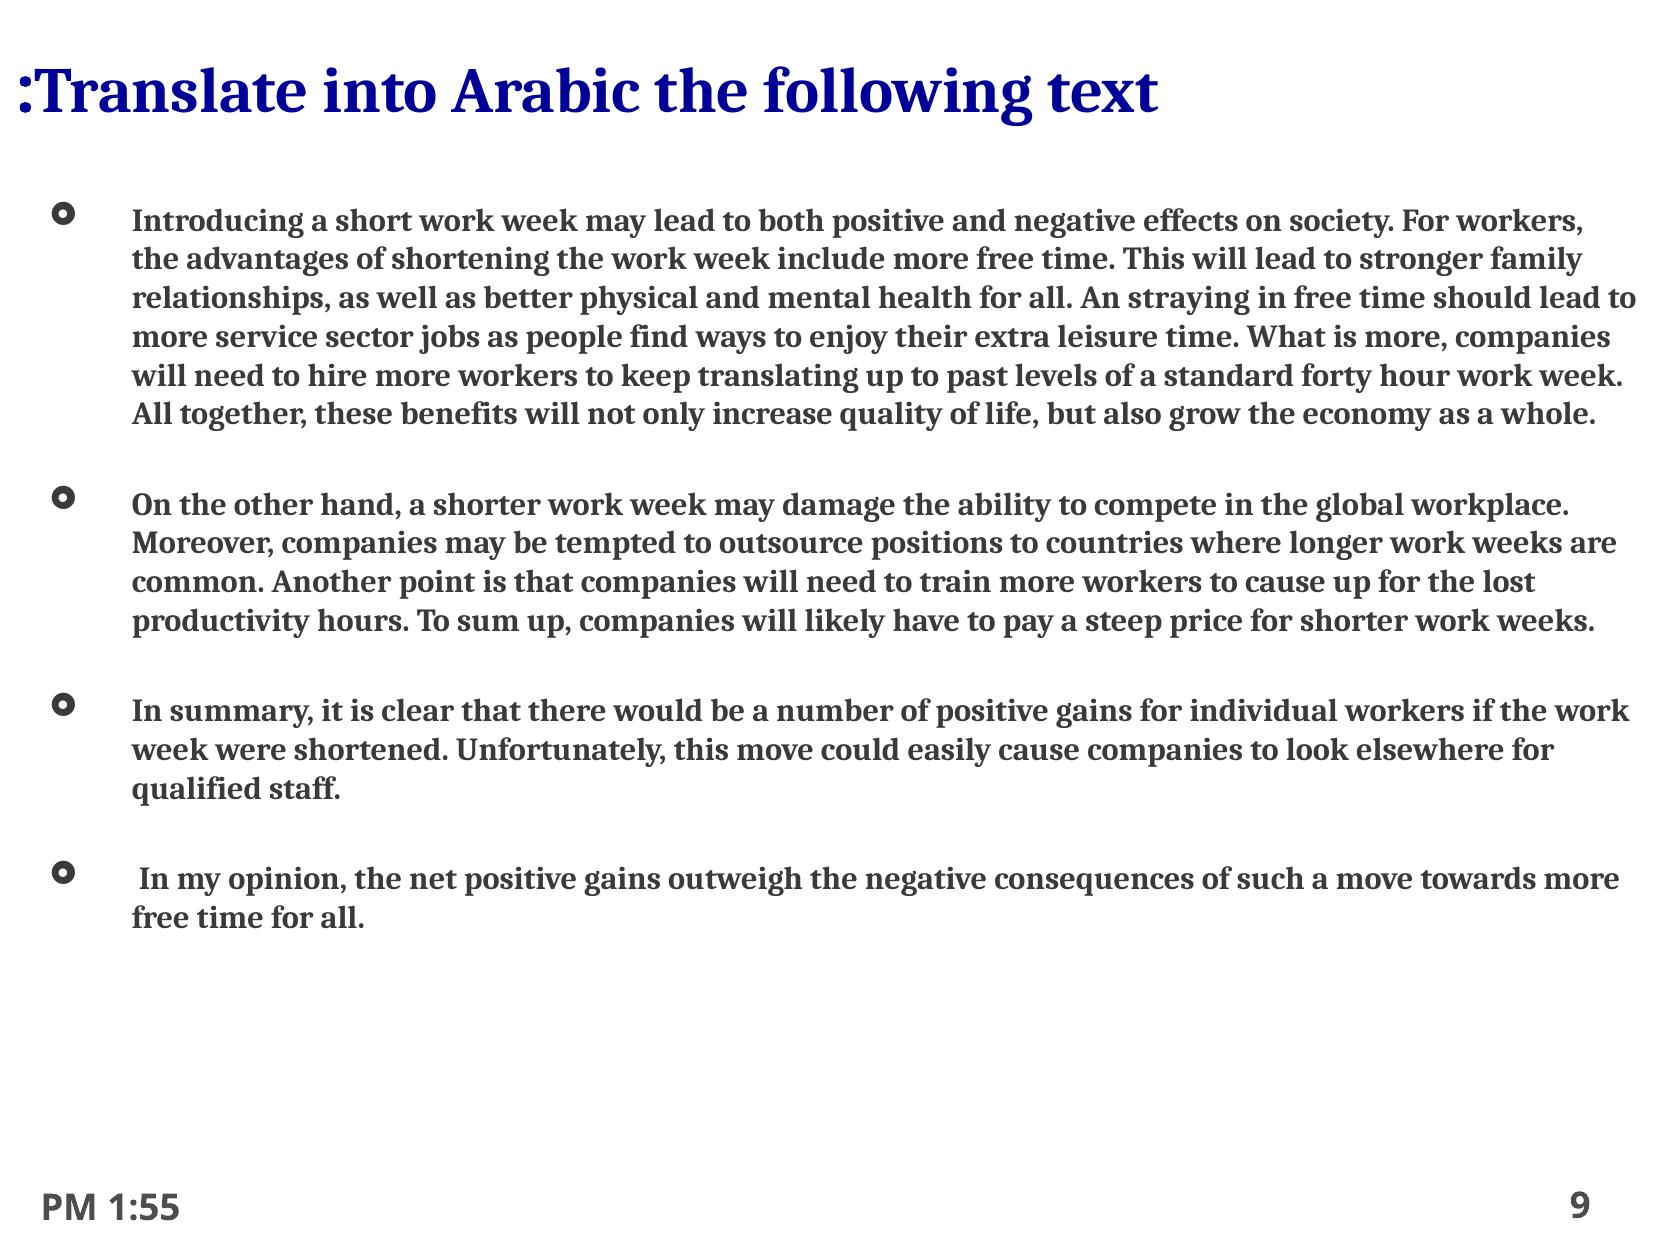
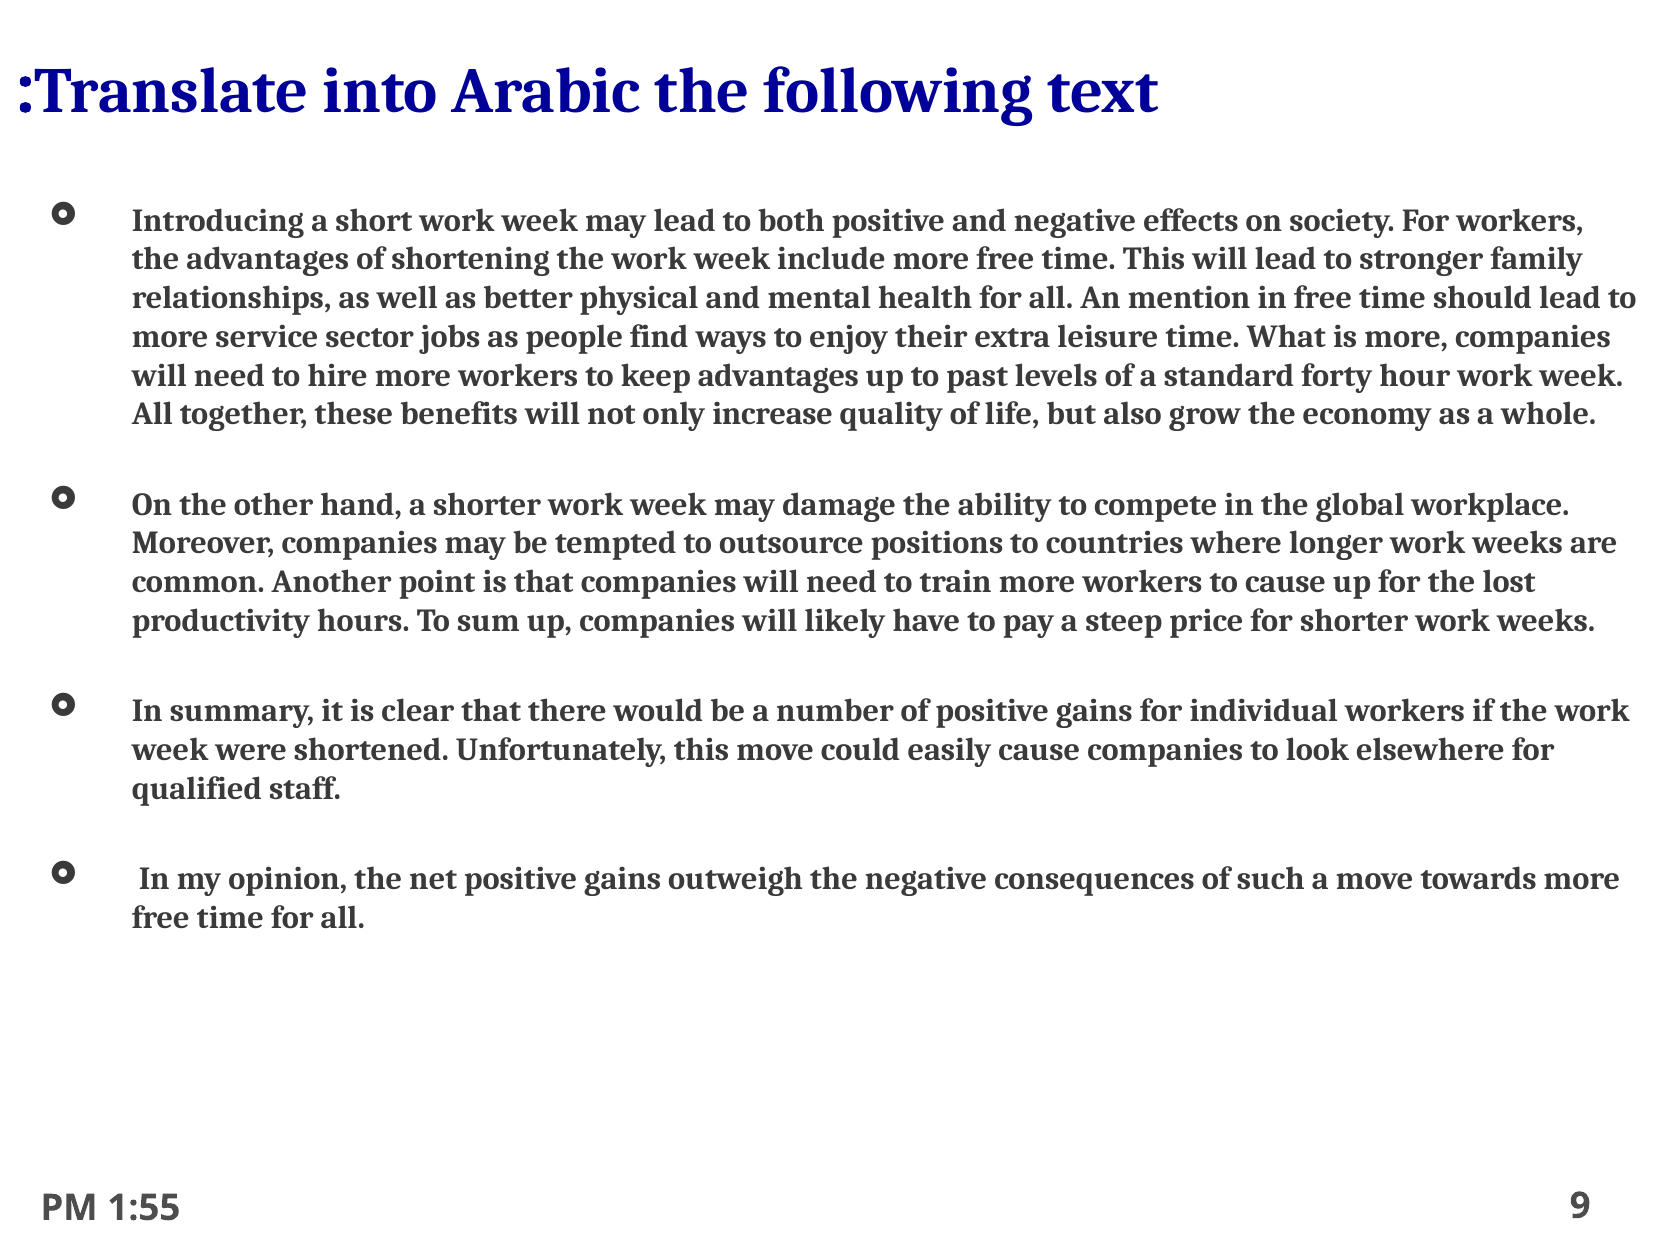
straying: straying -> mention (1189, 298)
keep translating: translating -> advantages (778, 375)
